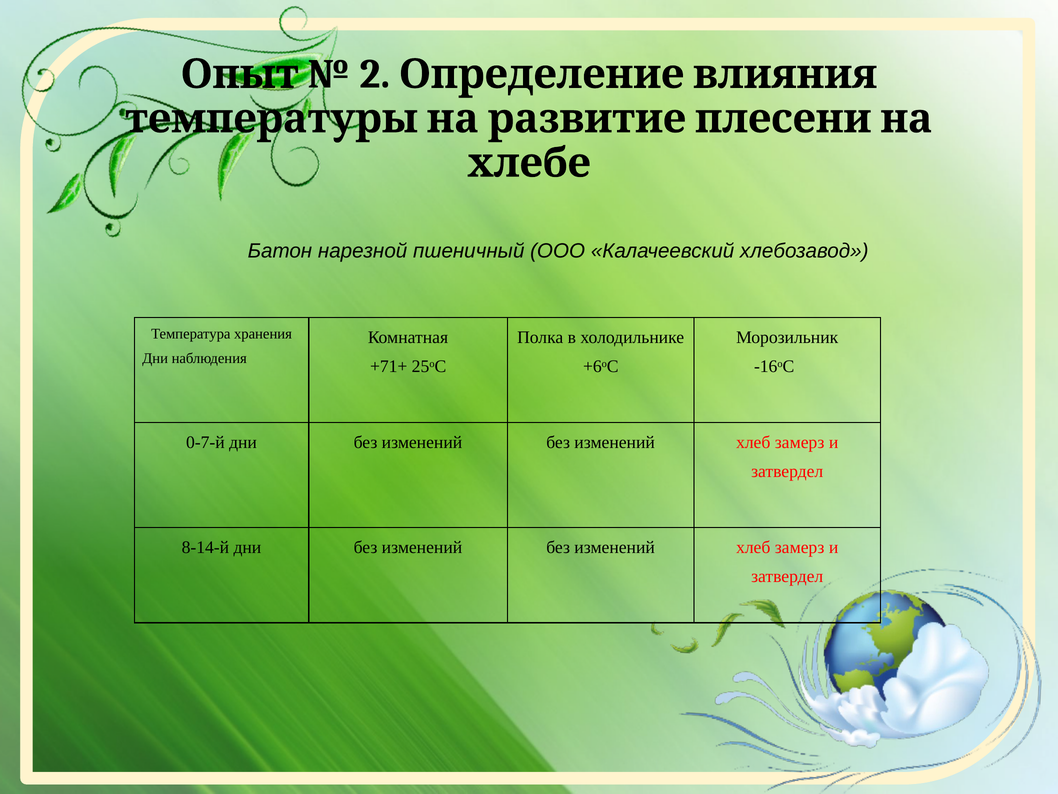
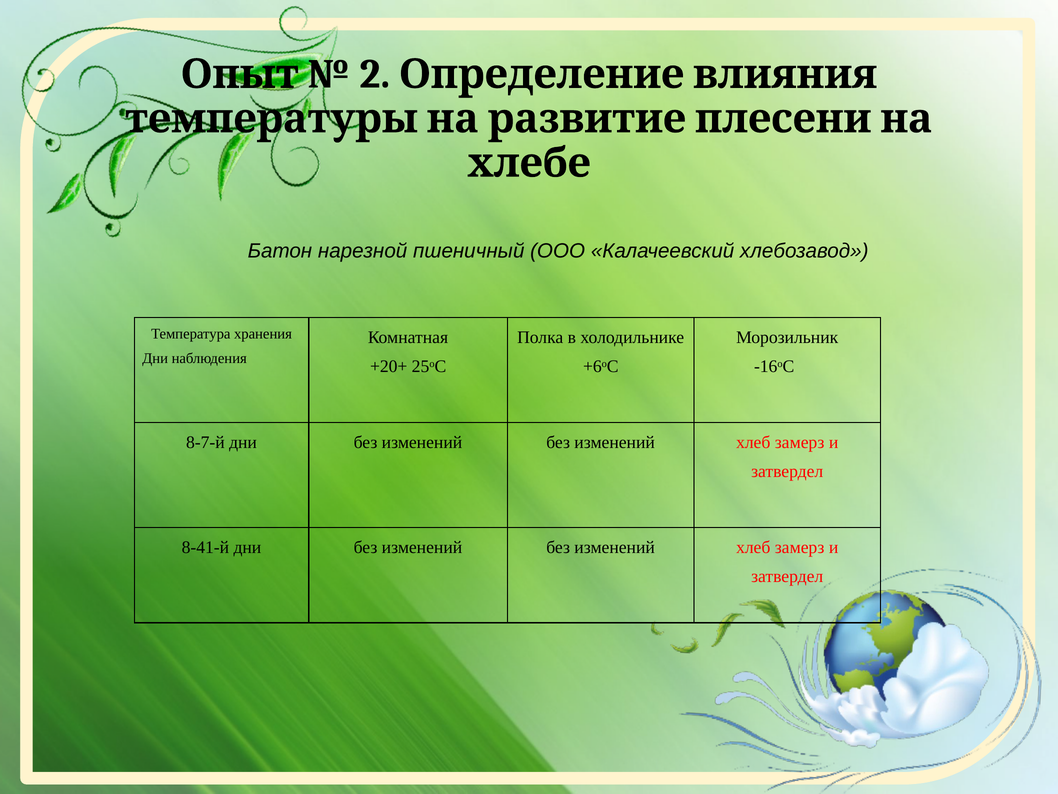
+71+: +71+ -> +20+ (389, 366)
0-7-й: 0-7-й -> 8-7-й (205, 442)
8-14-й: 8-14-й -> 8-41-й (205, 547)
